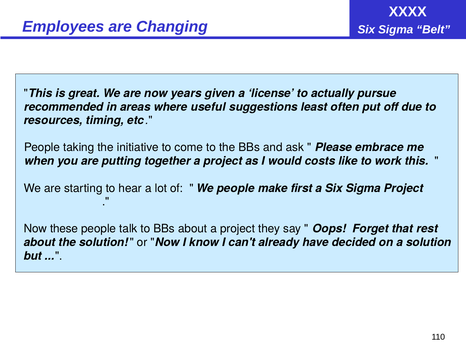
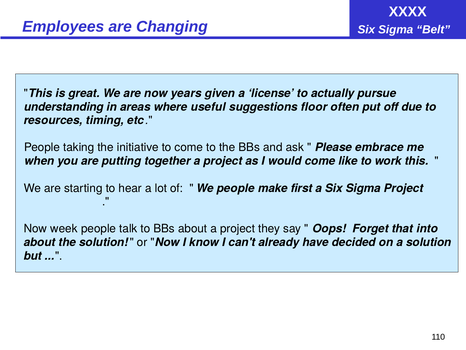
recommended: recommended -> understanding (64, 107)
least: least -> floor (314, 107)
would costs: costs -> come (320, 161)
these: these -> week (64, 228)
rest: rest -> into (427, 228)
